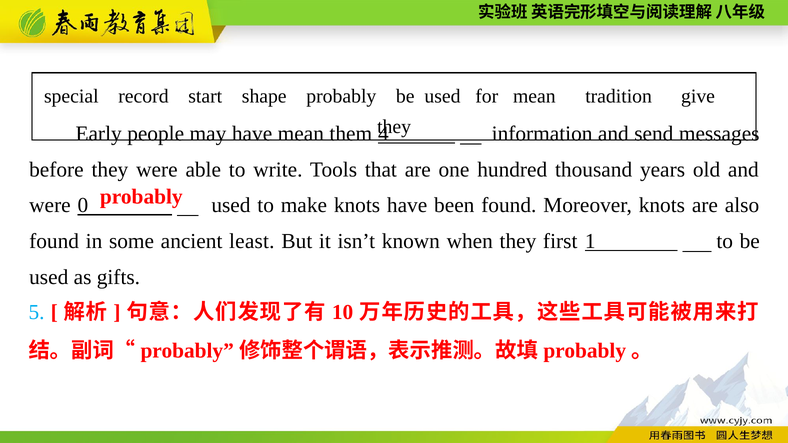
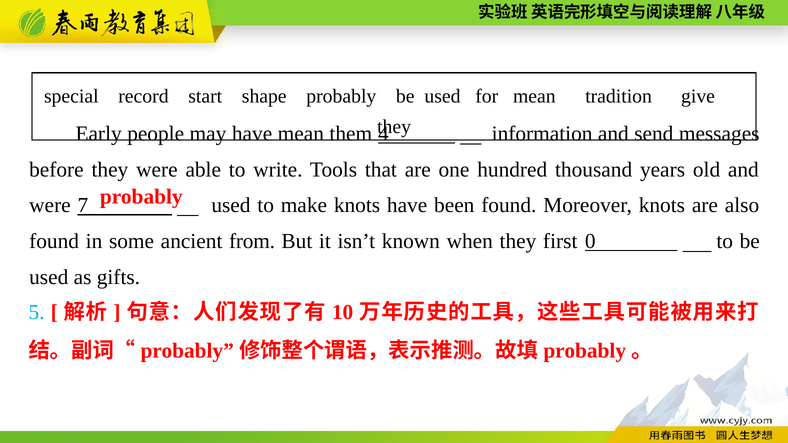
0: 0 -> 7 (83, 206)
least: least -> from (252, 241)
1: 1 -> 0 (590, 241)
